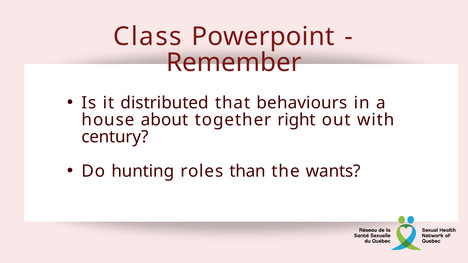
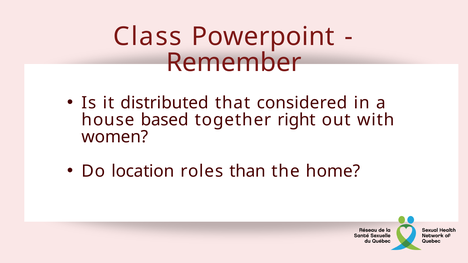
behaviours: behaviours -> considered (302, 103)
about: about -> based (165, 120)
century: century -> women (115, 137)
hunting: hunting -> location (143, 171)
wants: wants -> home (333, 171)
